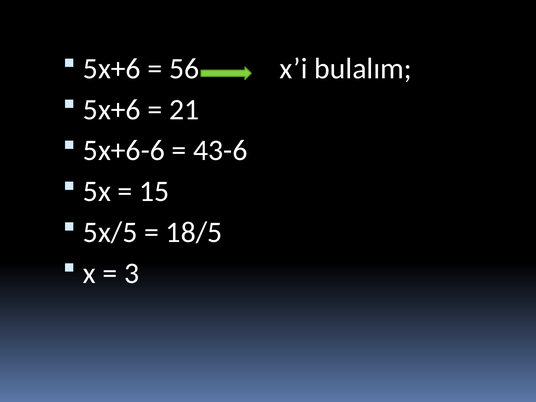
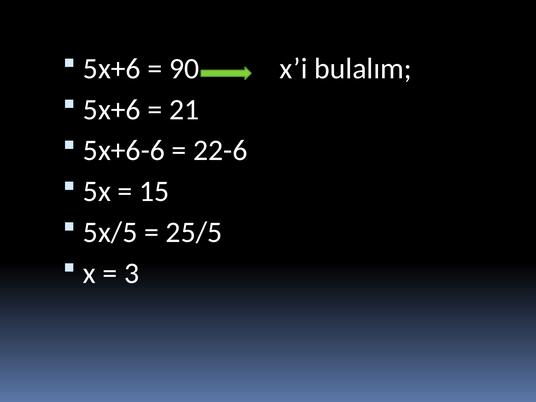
56: 56 -> 90 (184, 69)
43-6: 43-6 -> 22-6 (220, 150)
18/5: 18/5 -> 25/5 (194, 232)
